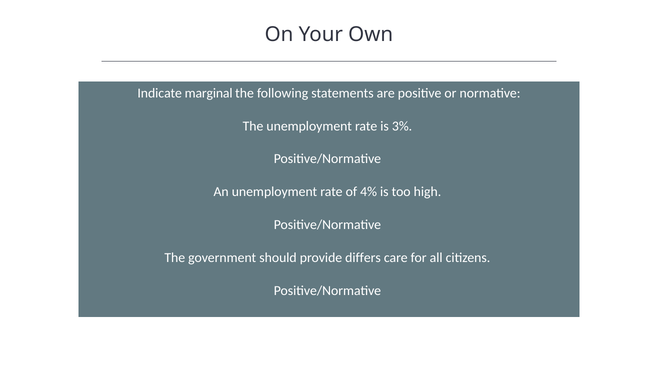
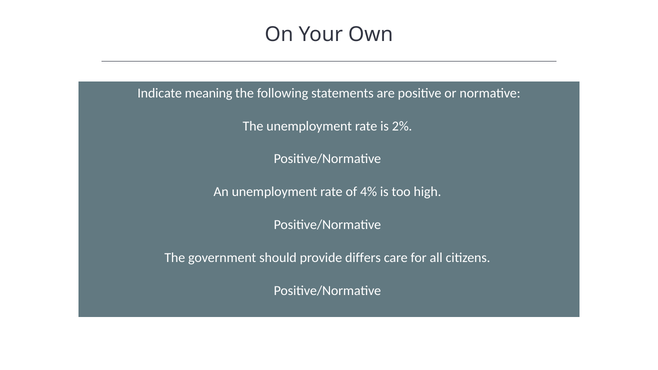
marginal: marginal -> meaning (209, 93)
3%: 3% -> 2% (402, 126)
